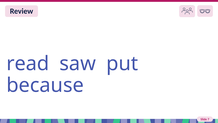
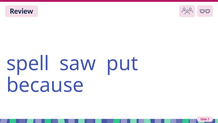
read: read -> spell (28, 64)
